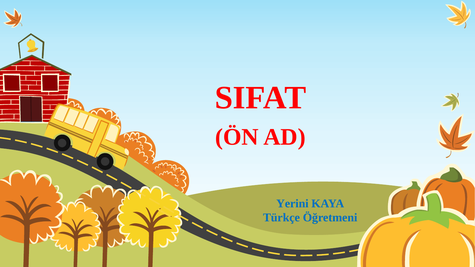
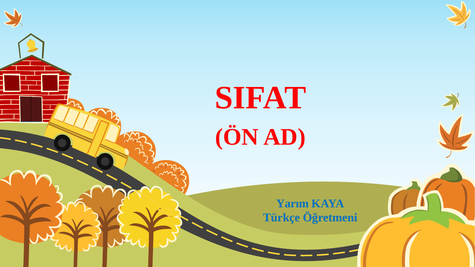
Yerini: Yerini -> Yarım (293, 204)
